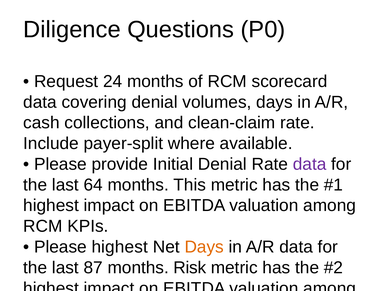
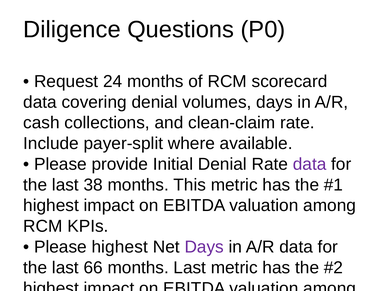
64: 64 -> 38 (93, 185)
Days colour: orange -> purple (204, 247)
87: 87 -> 66 (93, 268)
months Risk: Risk -> Last (190, 268)
